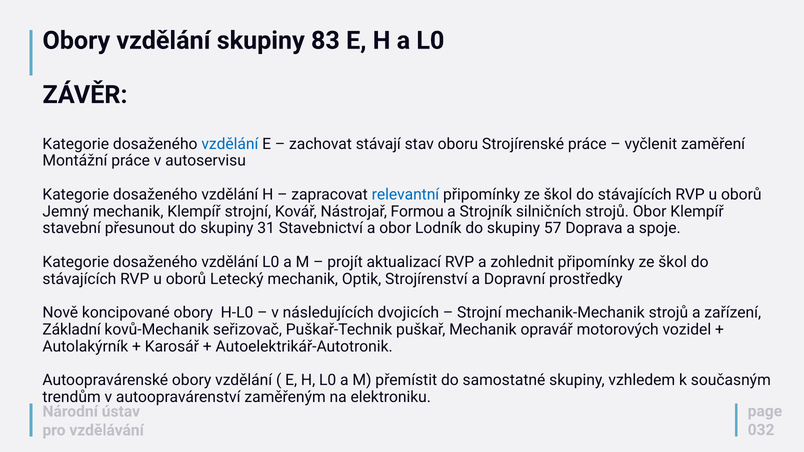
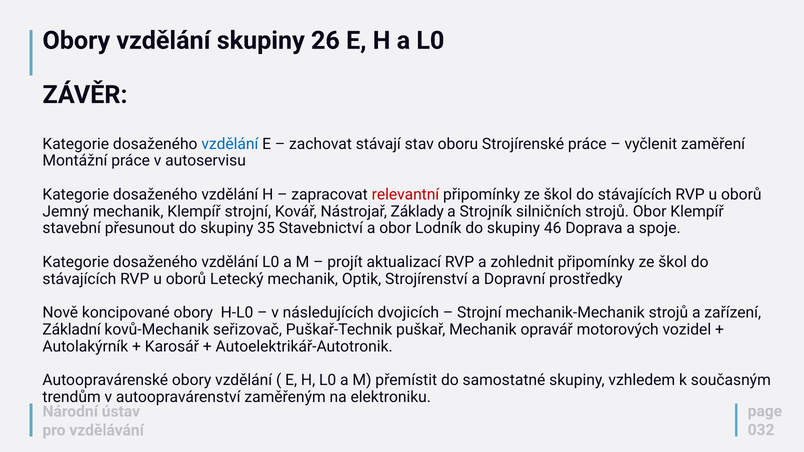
83: 83 -> 26 (325, 41)
relevantní colour: blue -> red (405, 195)
Formou: Formou -> Základy (417, 212)
31: 31 -> 35 (266, 228)
57: 57 -> 46 (553, 228)
